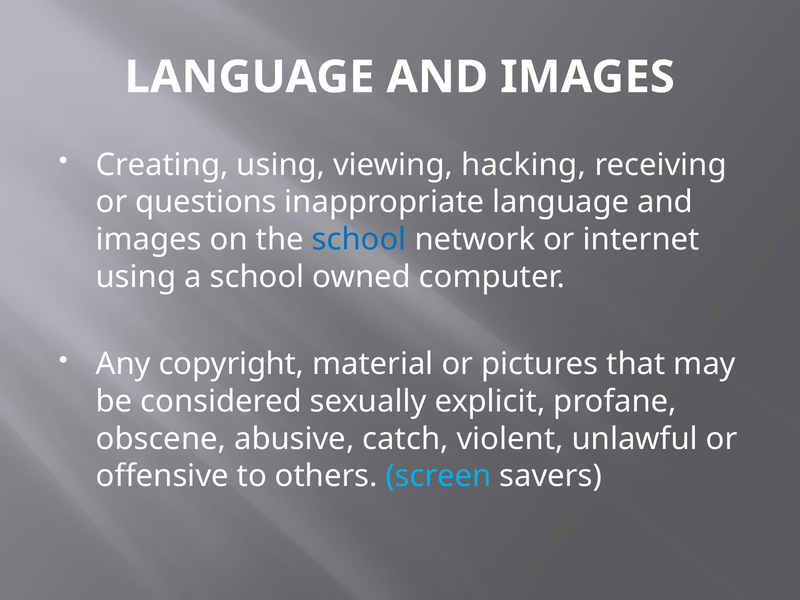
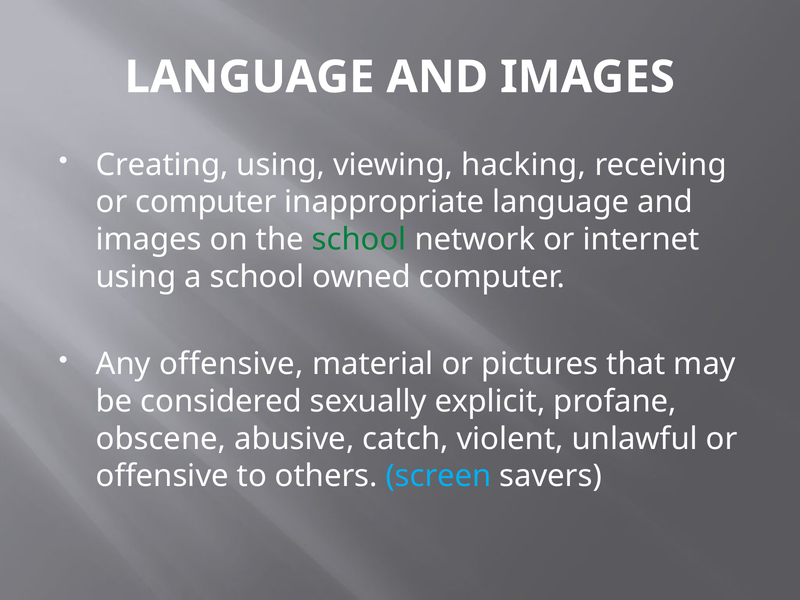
or questions: questions -> computer (206, 202)
school colour: blue -> green (359, 239)
Any copyright: copyright -> offensive (231, 364)
